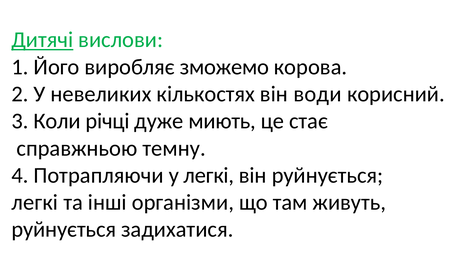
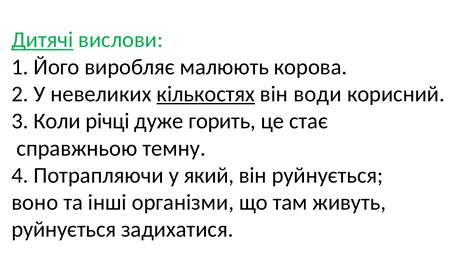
зможемо: зможемо -> малюють (224, 67)
кількостях underline: none -> present (206, 94)
миють: миють -> горить (222, 121)
у легкі: легкі -> який (209, 175)
легкі: легкі -> воно (35, 202)
